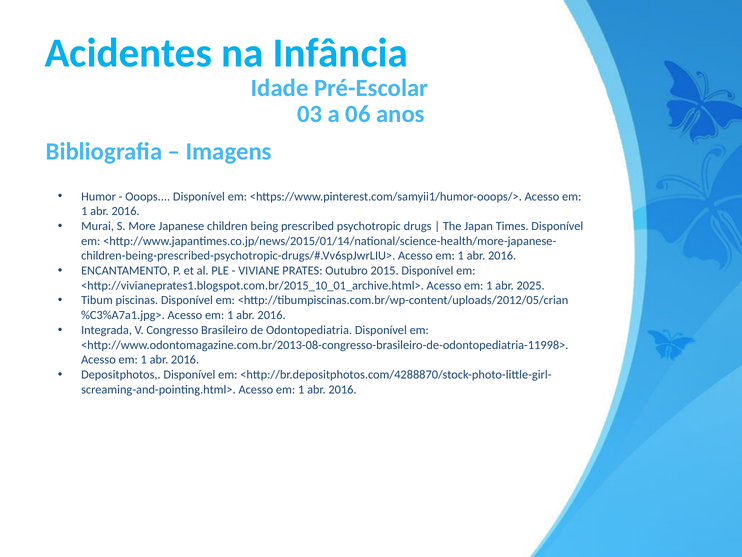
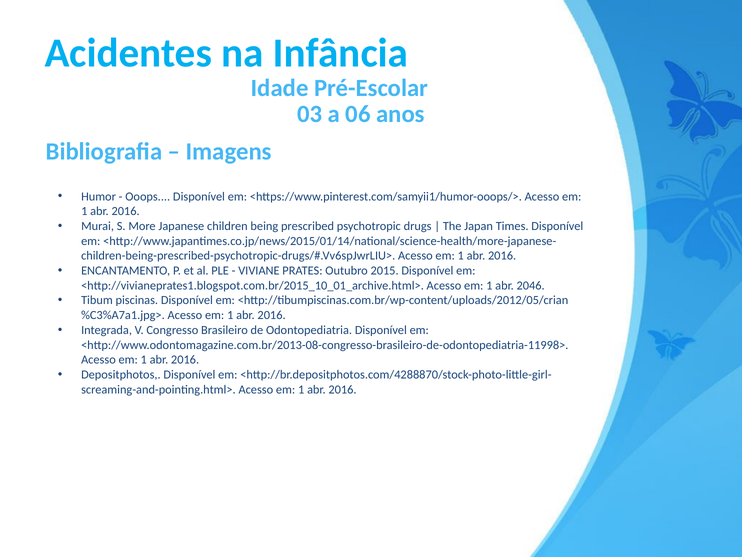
2025: 2025 -> 2046 (531, 285)
